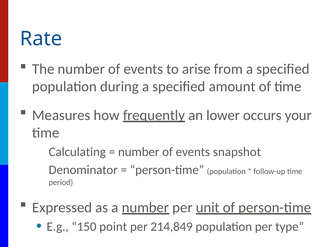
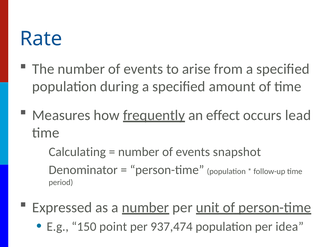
lower: lower -> effect (223, 115)
your: your -> lead (298, 115)
214,849: 214,849 -> 937,474 (172, 227)
type: type -> idea (290, 227)
